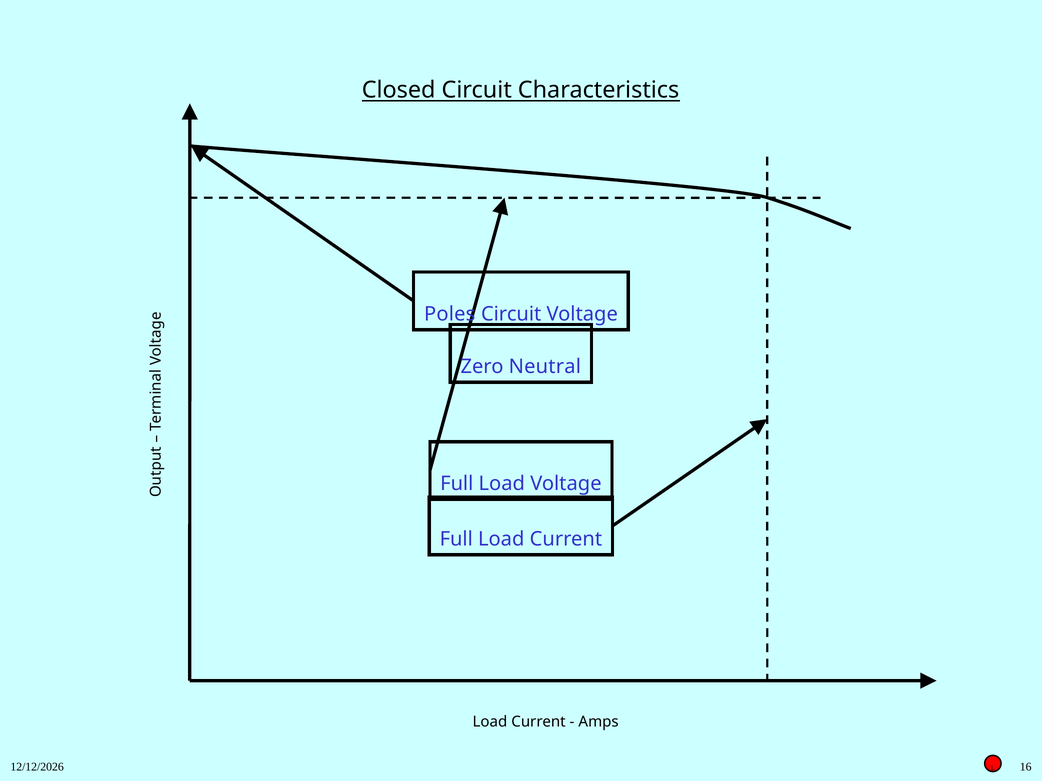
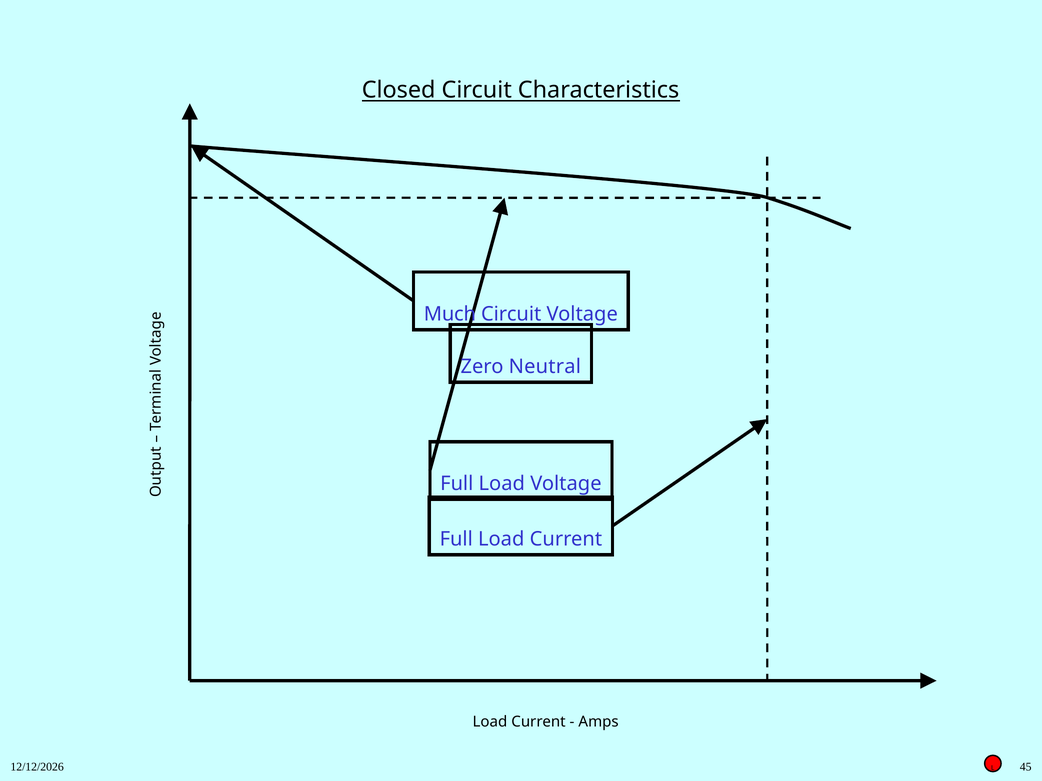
Poles: Poles -> Much (450, 314)
16: 16 -> 45 (1026, 767)
